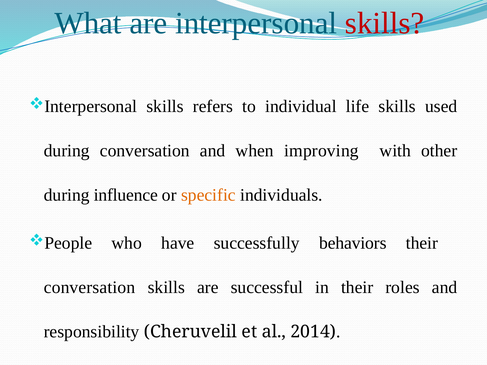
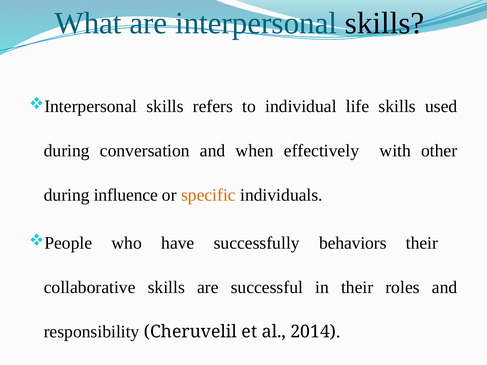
skills colour: red -> black (385, 23)
improving: improving -> effectively (322, 151)
conversation: conversation -> collaborative (90, 288)
